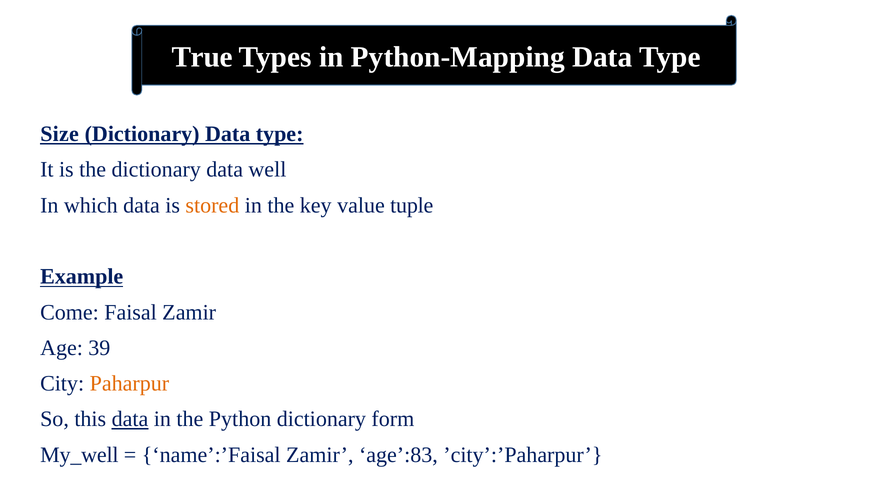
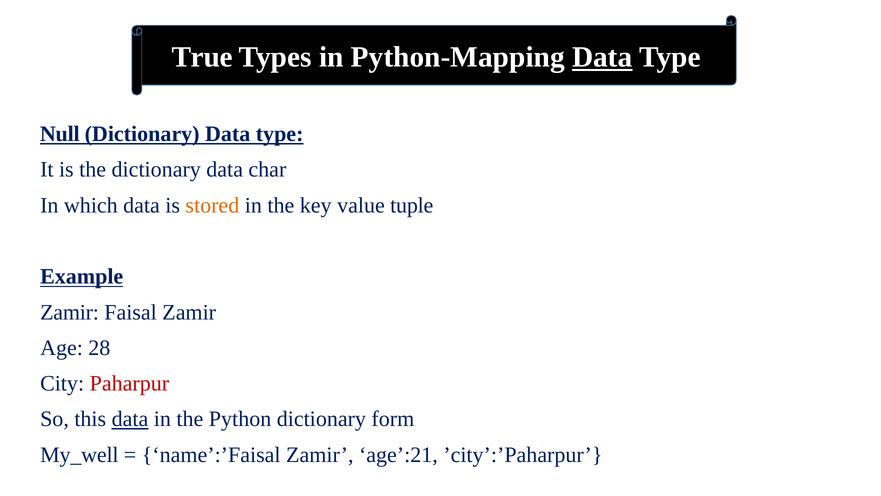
Data underline: none -> present (602, 57)
Size: Size -> Null (60, 134)
well: well -> char (267, 170)
Come: Come -> Zamir (70, 312)
39: 39 -> 28 (99, 348)
Paharpur colour: orange -> red (129, 383)
age’:83: age’:83 -> age’:21 (398, 454)
